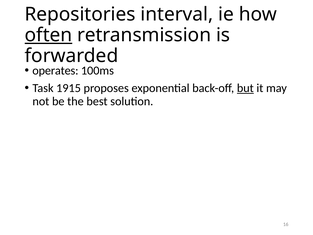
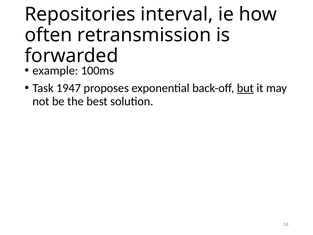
often underline: present -> none (48, 35)
operates: operates -> example (55, 71)
1915: 1915 -> 1947 (69, 88)
